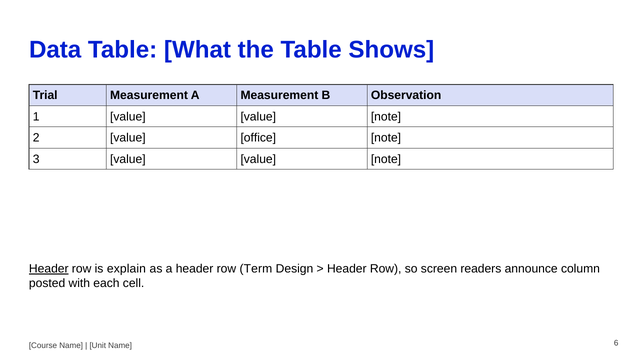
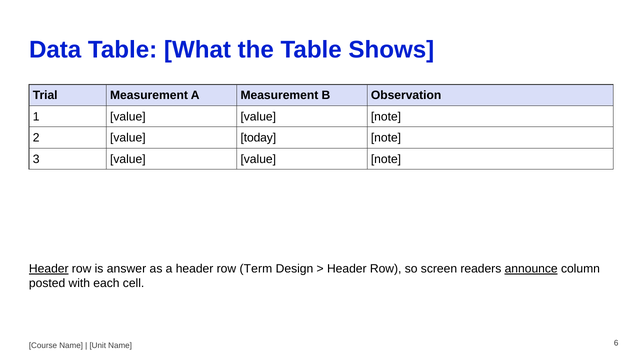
office: office -> today (258, 138)
explain: explain -> answer (126, 269)
announce underline: none -> present (531, 269)
